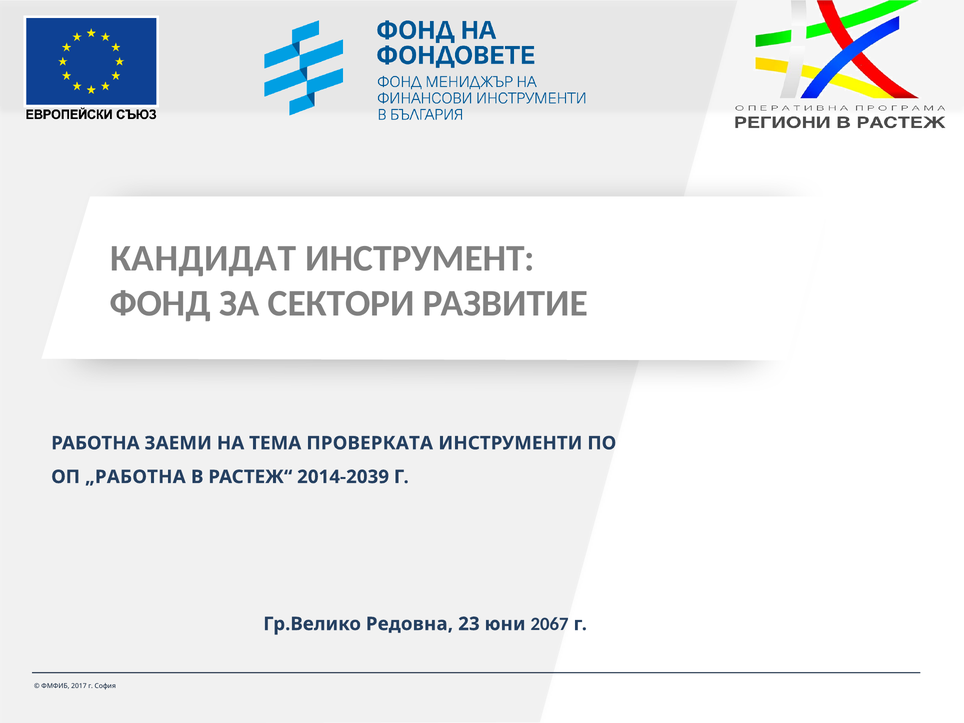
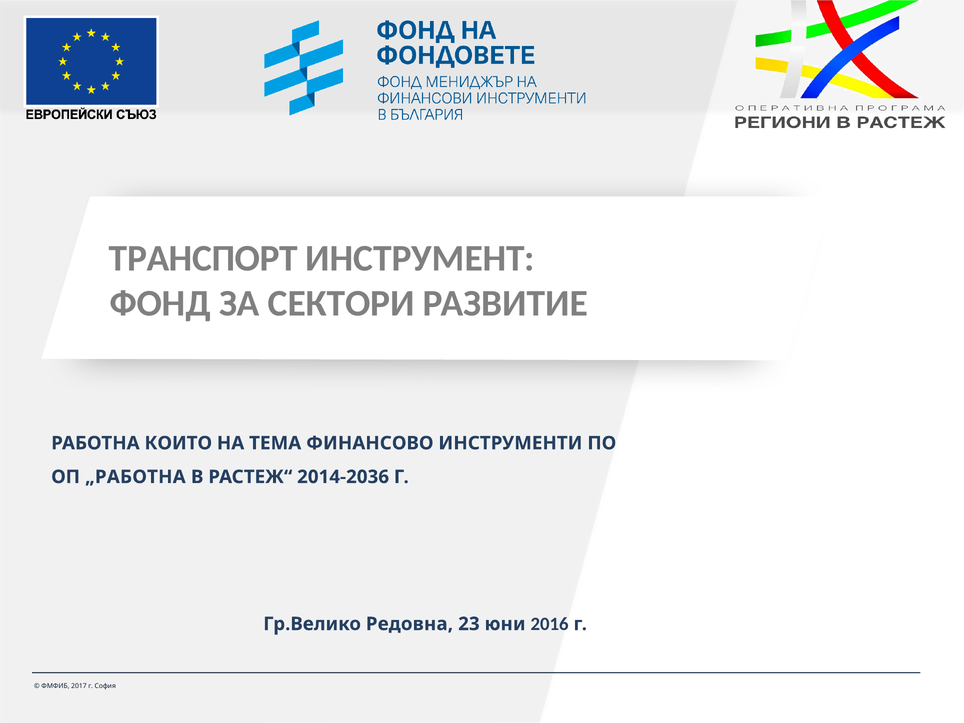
КАНДИДАТ: КАНДИДАТ -> ТРАНСПОРТ (203, 258)
ЗАЕМИ: ЗАЕМИ -> КОИТО (178, 443)
ПРОВЕРКАТА: ПРОВЕРКАТА -> ФИНАНСОВО (370, 443)
2014-2039: 2014-2039 -> 2014-2036 (343, 477)
2067: 2067 -> 2016 (550, 624)
